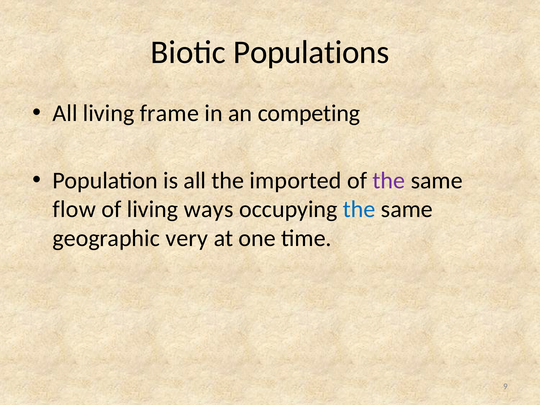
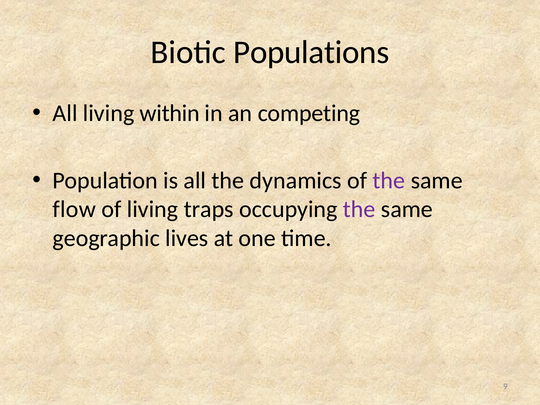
frame: frame -> within (170, 113)
imported: imported -> dynamics (296, 181)
ways: ways -> traps (209, 209)
the colour: blue -> purple (359, 209)
very: very -> lives (187, 238)
